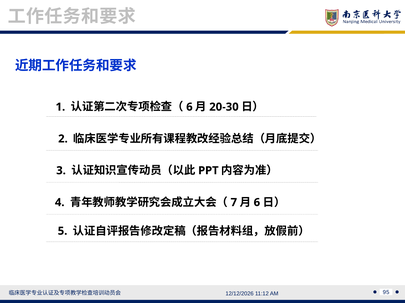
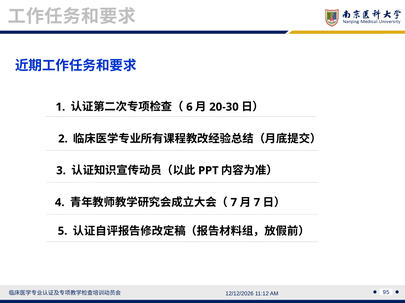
6: 6 -> 7 (257, 203)
